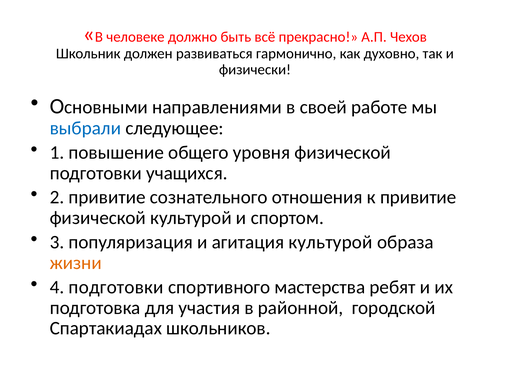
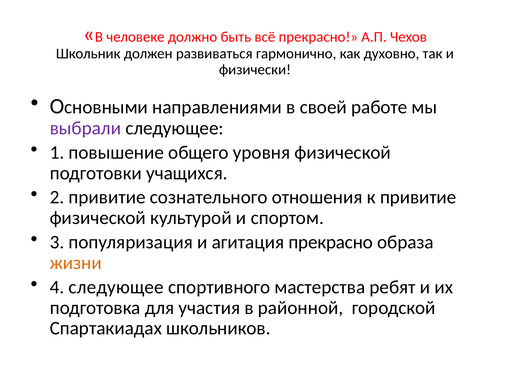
выбрали colour: blue -> purple (85, 128)
агитация культурой: культурой -> прекрасно (331, 242)
4 подготовки: подготовки -> следующее (116, 287)
